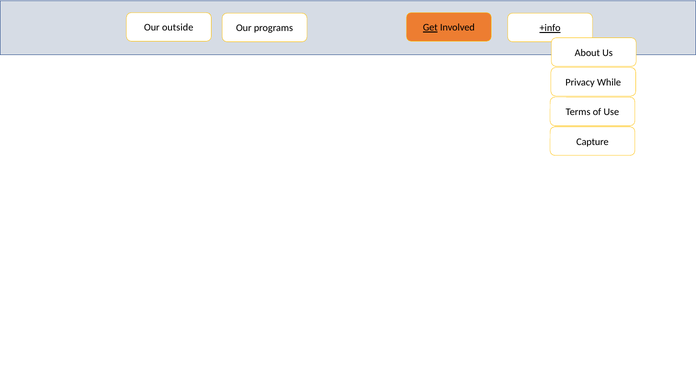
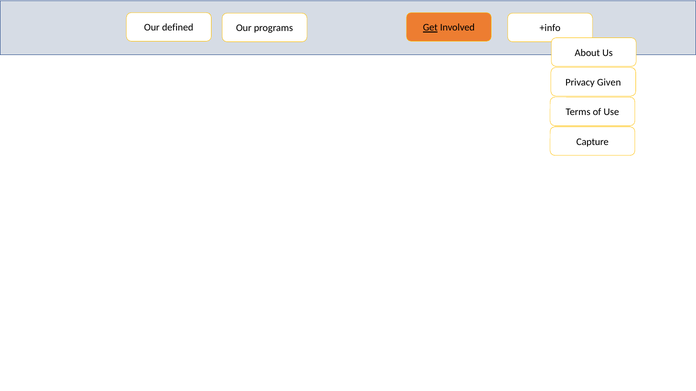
outside: outside -> defined (178, 28)
+info underline: present -> none (550, 28)
While: While -> Given (609, 83)
